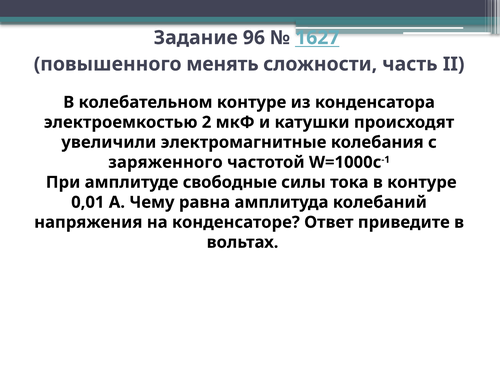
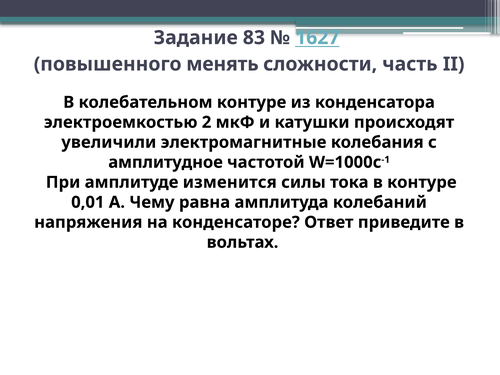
96: 96 -> 83 (254, 38)
заряженного: заряженного -> амплитудное (166, 162)
свободные: свободные -> изменится (230, 182)
